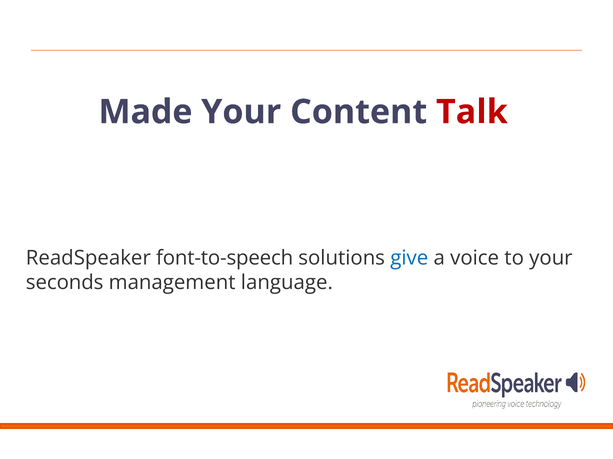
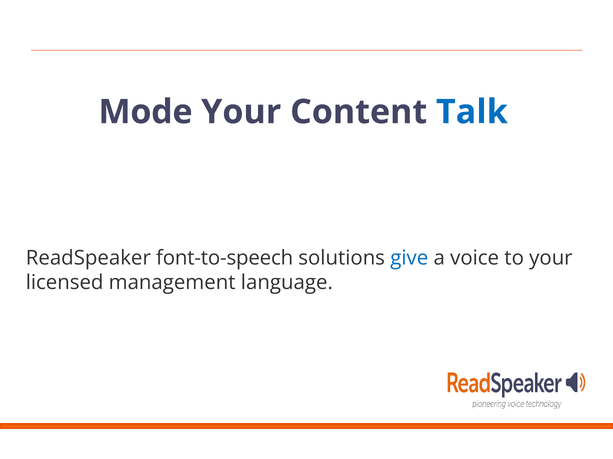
Made: Made -> Mode (146, 112)
Talk colour: red -> blue (472, 112)
seconds: seconds -> licensed (65, 283)
